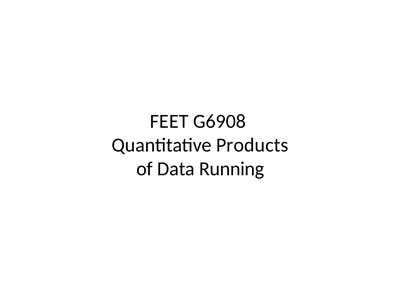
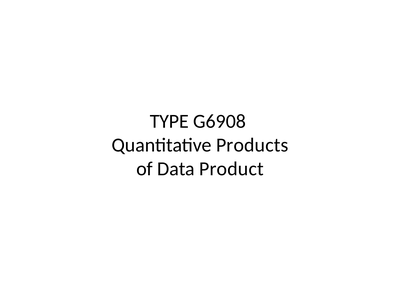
FEET: FEET -> TYPE (169, 121)
Running: Running -> Product (231, 169)
